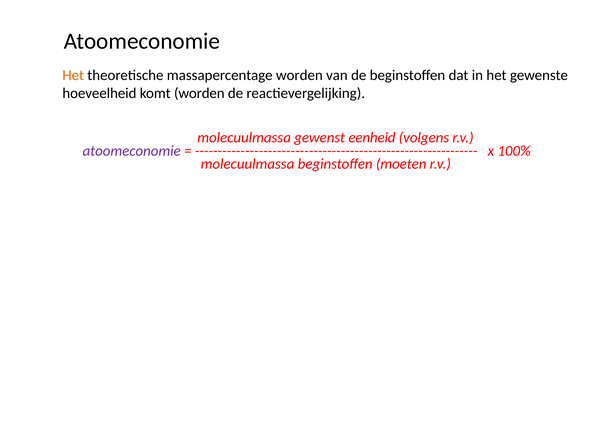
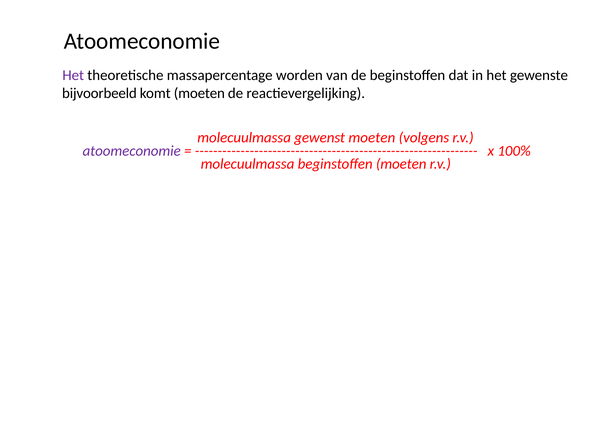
Het colour: orange -> purple (73, 75)
hoeveelheid: hoeveelheid -> bijvoorbeeld (99, 93)
komt worden: worden -> moeten (199, 93)
gewenst eenheid: eenheid -> moeten (372, 137)
